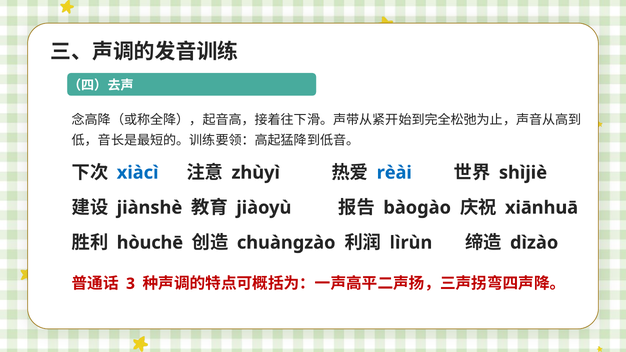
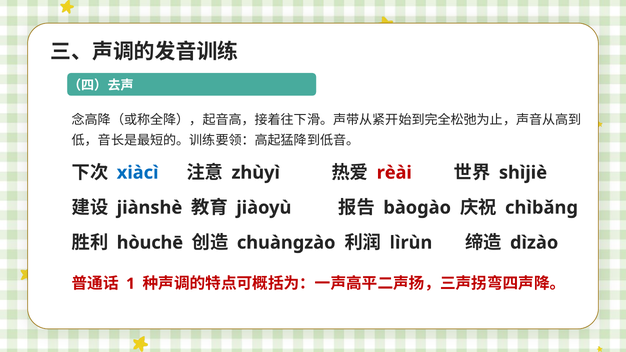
rèài colour: blue -> red (394, 173)
xiānhuā: xiānhuā -> chìbǎng (541, 208)
3: 3 -> 1 (131, 284)
